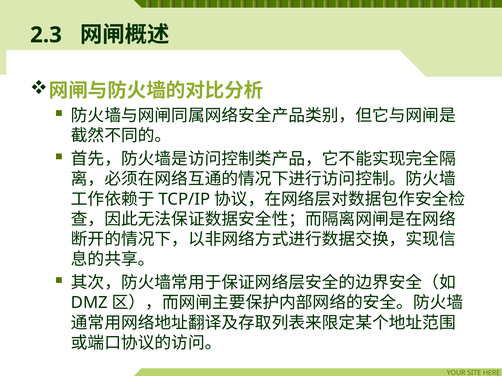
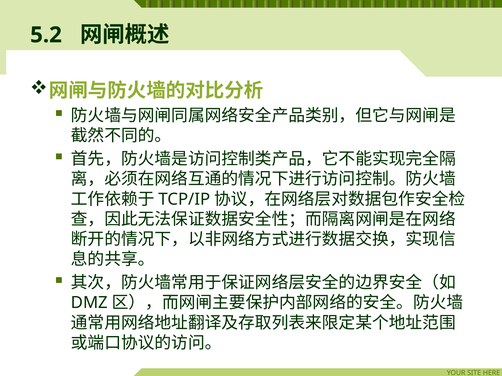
2.3: 2.3 -> 5.2 (46, 35)
